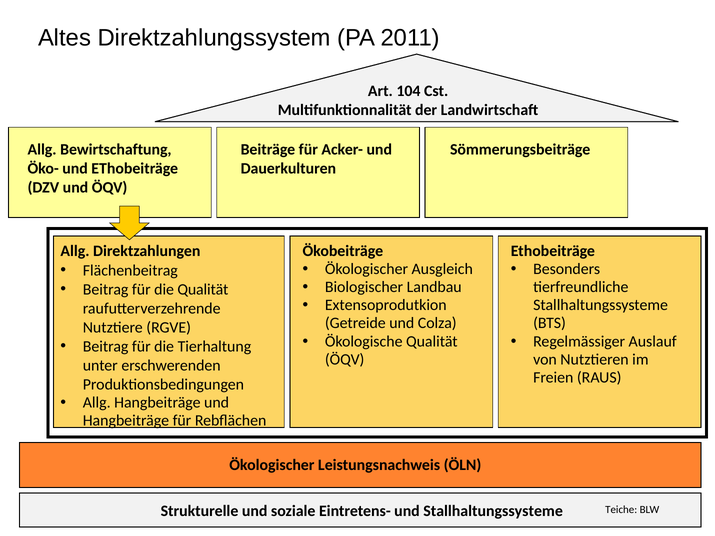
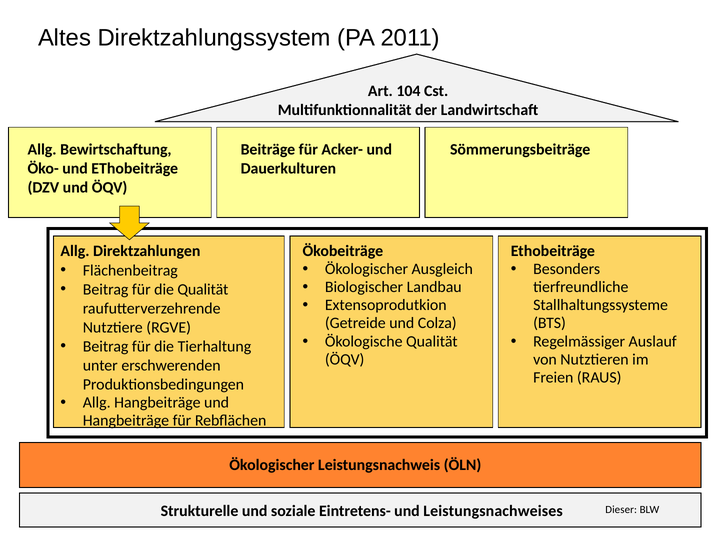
und Stallhaltungssysteme: Stallhaltungssysteme -> Leistungsnachweises (493, 511)
Teiche: Teiche -> Dieser (621, 510)
